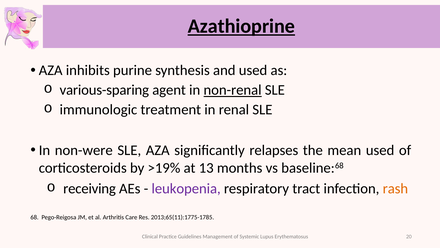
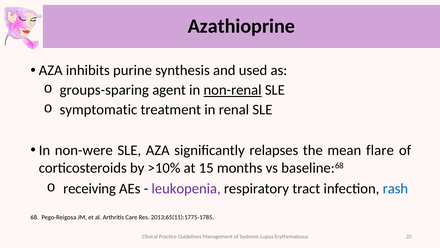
Azathioprine underline: present -> none (241, 26)
various-sparing: various-sparing -> groups-sparing (104, 90)
immunologic: immunologic -> symptomatic (98, 109)
mean used: used -> flare (380, 150)
>19%: >19% -> >10% (164, 168)
13: 13 -> 15 (206, 168)
rash colour: orange -> blue (395, 188)
